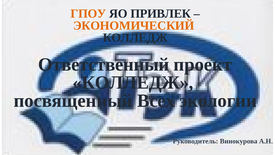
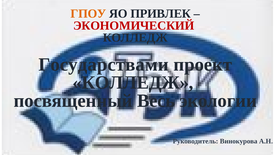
ЭКОНОМИЧЕСКИЙ colour: orange -> red (134, 26)
Ответственный: Ответственный -> Государствами (104, 64)
Всех: Всех -> Весь (156, 101)
